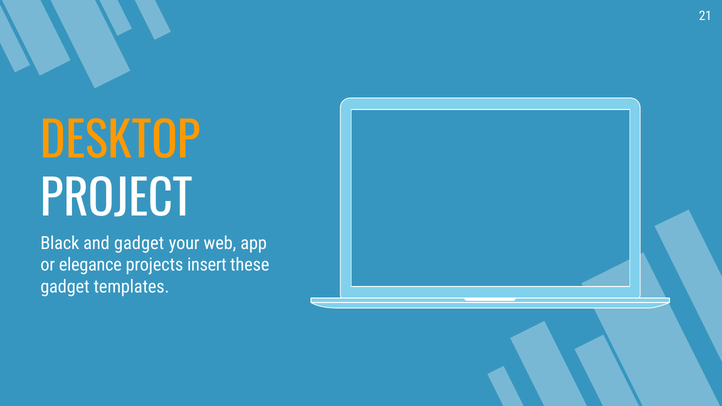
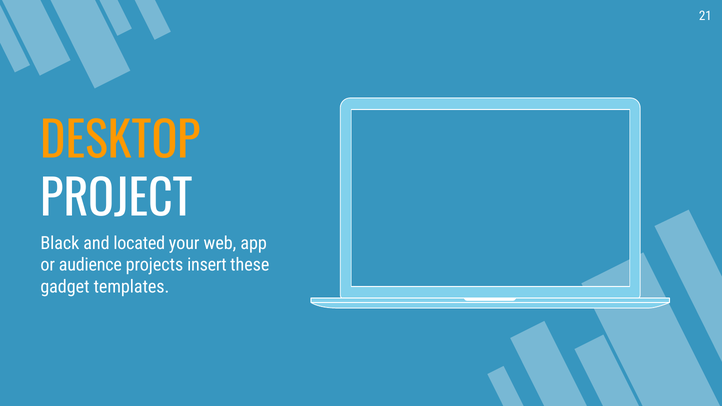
and gadget: gadget -> located (139, 243)
elegance: elegance -> audience (90, 265)
